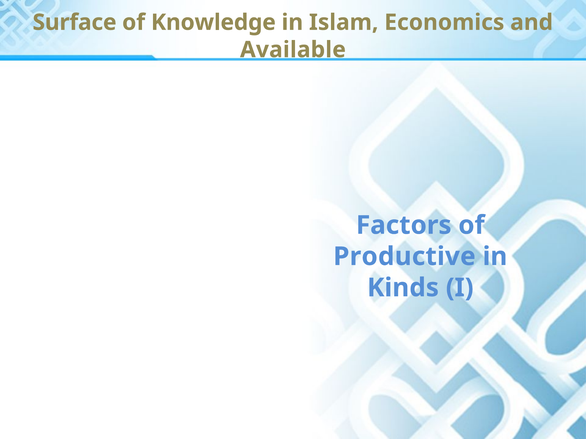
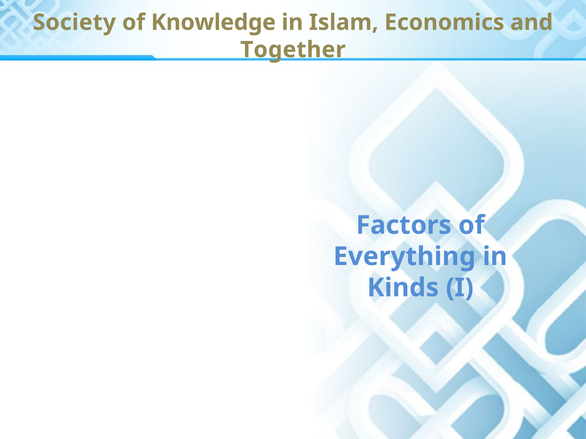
Surface: Surface -> Society (74, 22)
Available: Available -> Together (293, 50)
Productive: Productive -> Everything (404, 257)
